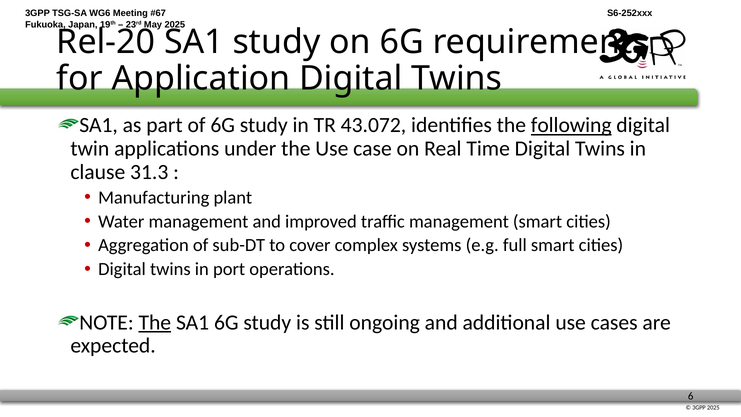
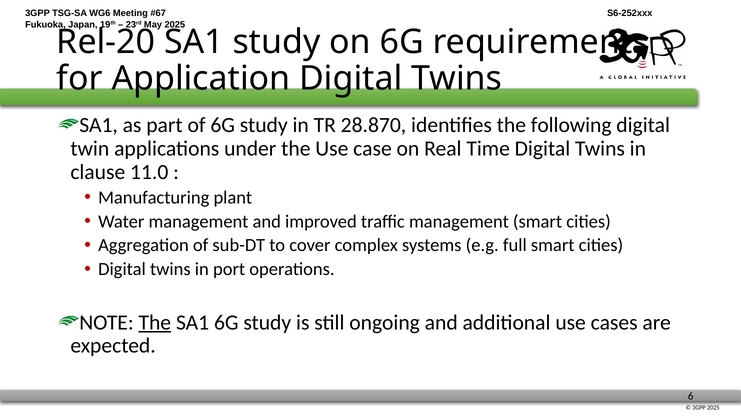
43.072: 43.072 -> 28.870 (373, 125)
following underline: present -> none (571, 125)
31.3: 31.3 -> 11.0 (149, 172)
